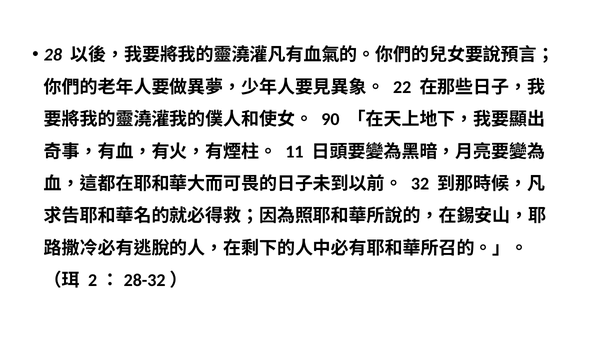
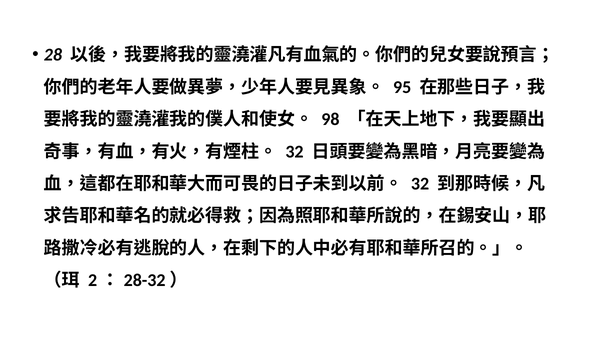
22: 22 -> 95 (402, 87)
90: 90 -> 98 (330, 120)
11: 11 -> 32 (294, 152)
